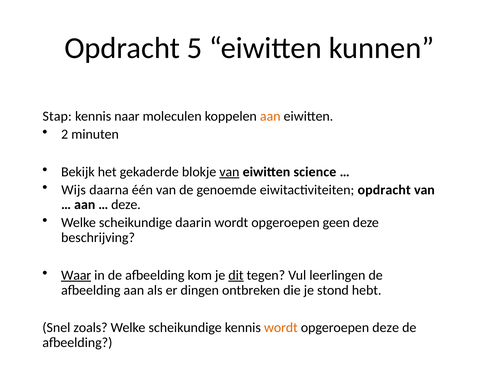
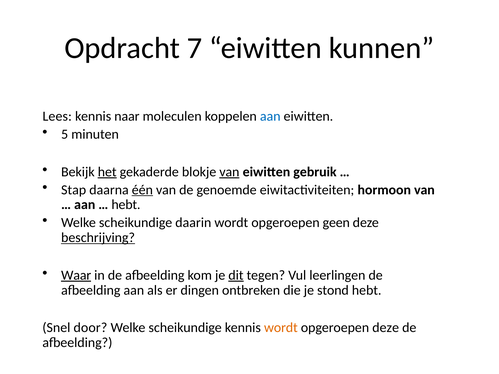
5: 5 -> 7 (195, 48)
Stap: Stap -> Lees (57, 116)
aan colour: orange -> blue (270, 116)
2: 2 -> 5 (65, 134)
het underline: none -> present (107, 172)
science: science -> gebruik (315, 172)
Wijs: Wijs -> Stap (74, 190)
één underline: none -> present (142, 190)
eiwitactiviteiten opdracht: opdracht -> hormoon (384, 190)
deze: deze -> hebt (126, 205)
beschrijving underline: none -> present (98, 238)
zoals: zoals -> door (90, 328)
